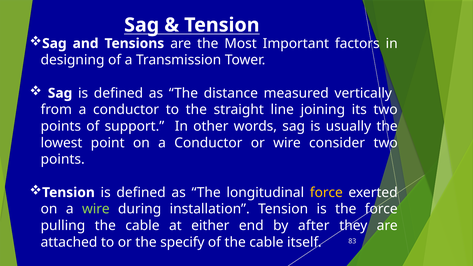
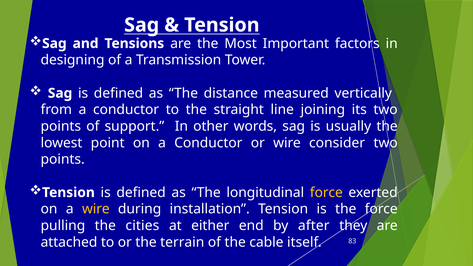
wire colour: light green -> yellow (96, 209)
pulling the cable: cable -> cities (142, 226)
specify: specify -> terrain (182, 242)
